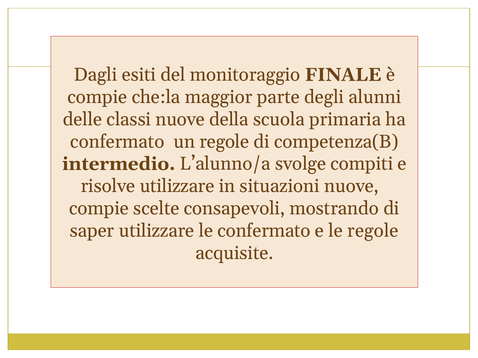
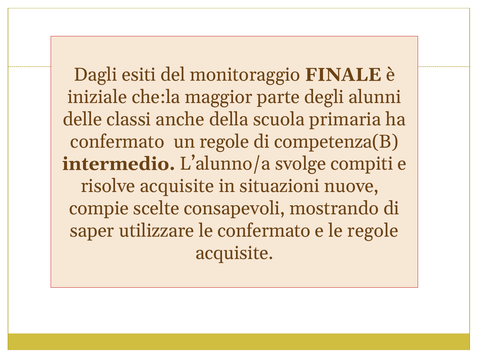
compie: compie -> iniziale (97, 97)
classi nuove: nuove -> anche (180, 119)
risolve utilizzare: utilizzare -> acquisite (177, 186)
